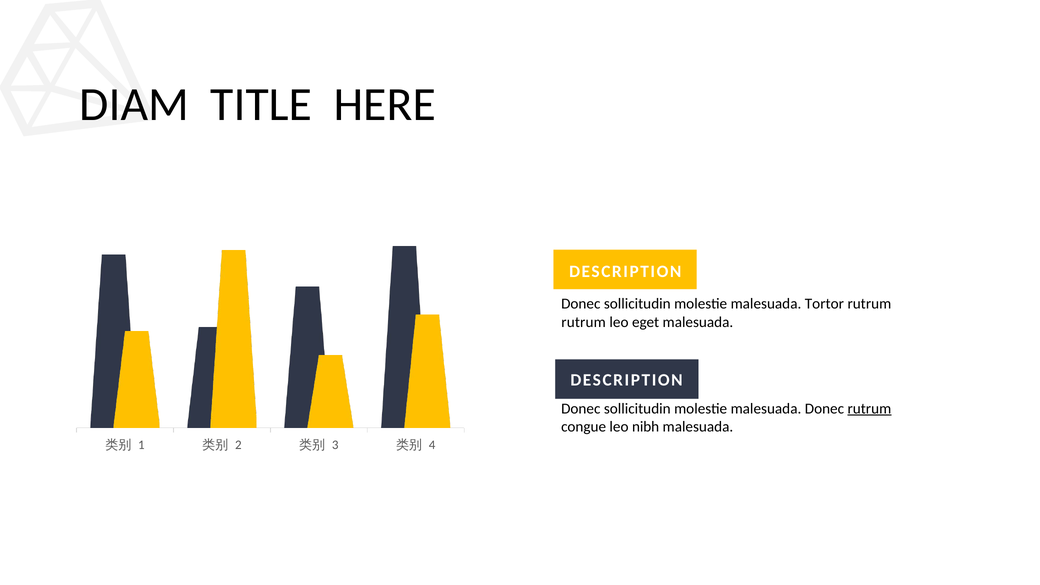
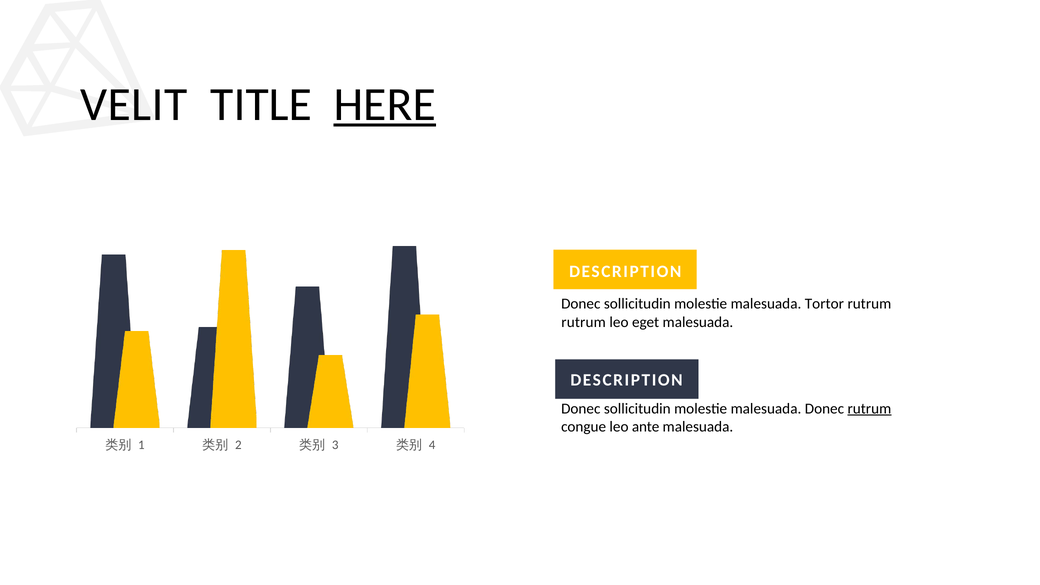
DIAM: DIAM -> VELIT (134, 104)
HERE underline: none -> present (385, 104)
nibh: nibh -> ante (646, 427)
